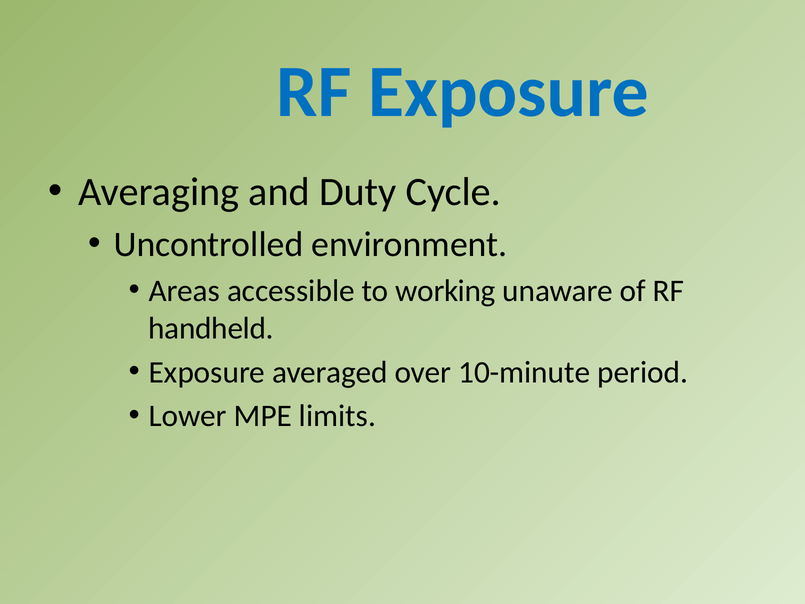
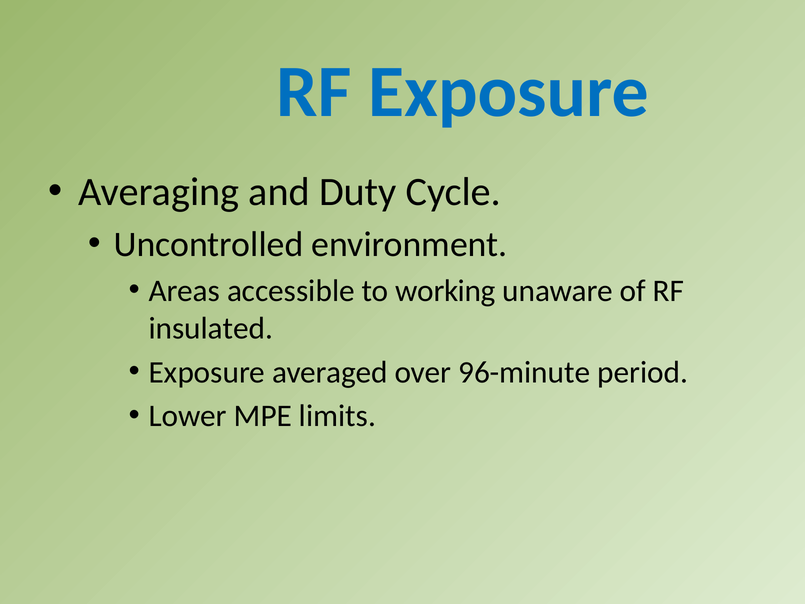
handheld: handheld -> insulated (211, 328)
10-minute: 10-minute -> 96-minute (524, 372)
